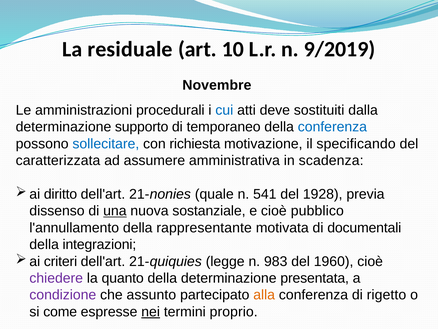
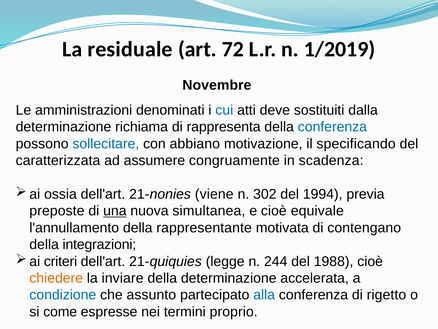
10: 10 -> 72 (233, 49)
9/2019: 9/2019 -> 1/2019 (339, 49)
procedurali: procedurali -> denominati (170, 110)
supporto: supporto -> richiama (142, 127)
temporaneo: temporaneo -> rappresenta (224, 127)
richiesta: richiesta -> abbiano (195, 144)
amministrativa: amministrativa -> congruamente (234, 160)
diritto: diritto -> ossia (60, 194)
quale: quale -> viene (214, 194)
541: 541 -> 302 (265, 194)
1928: 1928 -> 1994 (323, 194)
dissenso: dissenso -> preposte (57, 211)
sostanziale: sostanziale -> simultanea (209, 211)
pubblico: pubblico -> equivale (317, 211)
documentali: documentali -> contengano (364, 227)
983: 983 -> 244 (276, 261)
1960: 1960 -> 1988 (334, 261)
chiedere colour: purple -> orange (56, 278)
quanto: quanto -> inviare (123, 278)
presentata: presentata -> accelerata (315, 278)
condizione colour: purple -> blue (63, 295)
alla colour: orange -> blue (264, 295)
nei underline: present -> none (151, 311)
